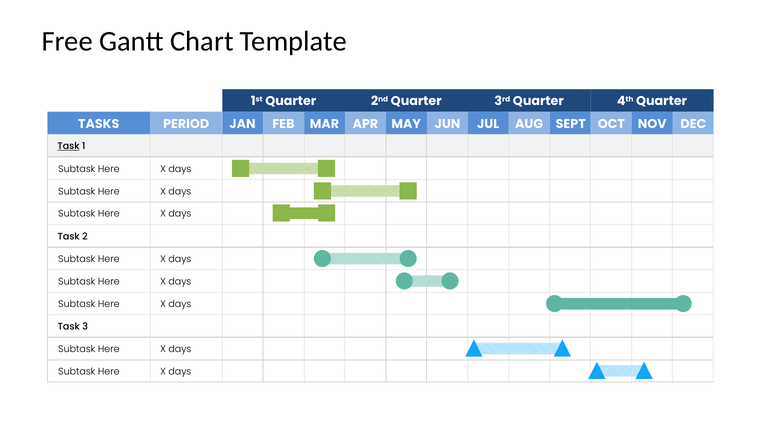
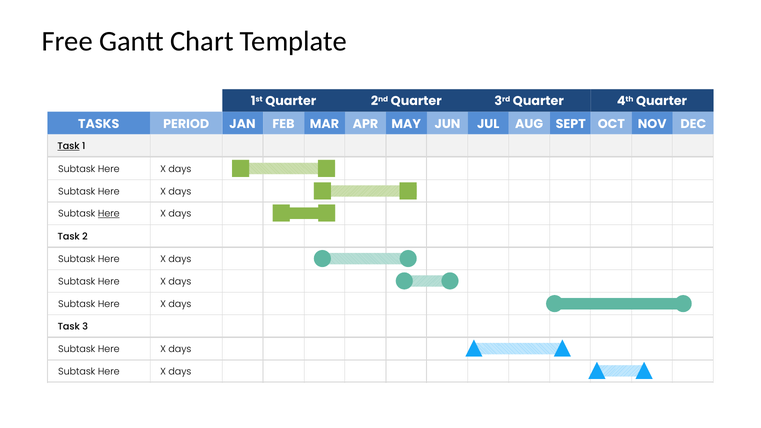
Here underline: none -> present (109, 214)
